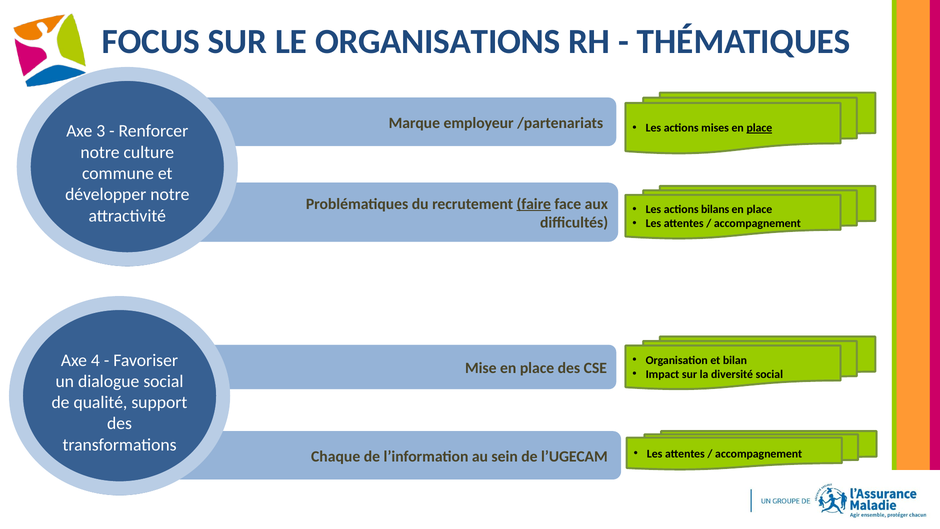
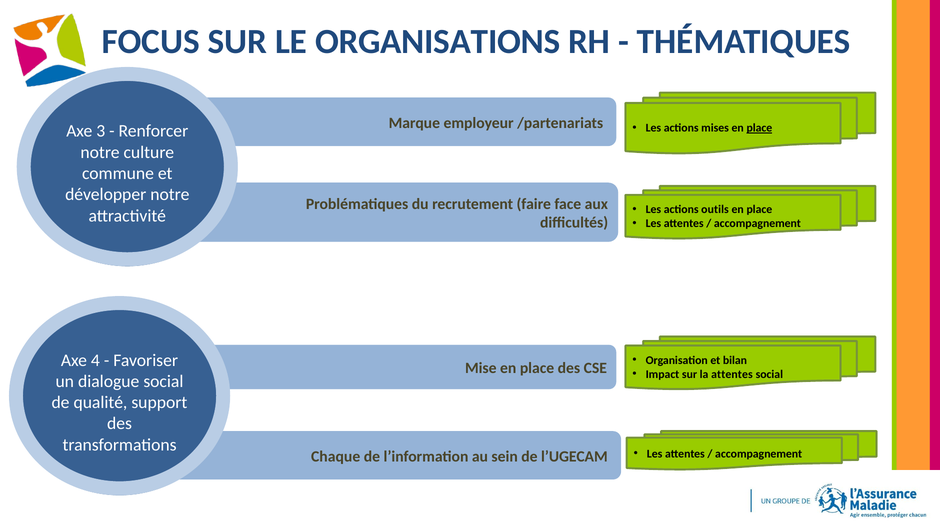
faire underline: present -> none (534, 204)
bilans: bilans -> outils (715, 209)
la diversité: diversité -> attentes (732, 374)
